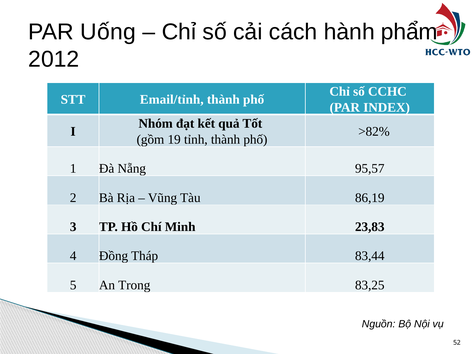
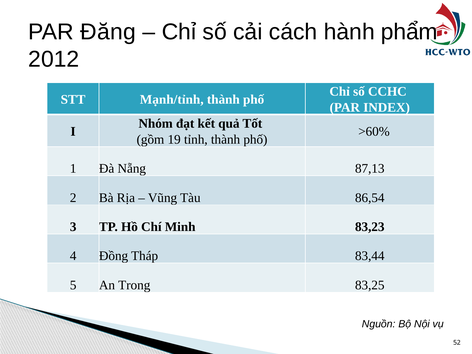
Uống: Uống -> Đăng (108, 32)
Email/tỉnh: Email/tỉnh -> Mạnh/tỉnh (172, 99)
>82%: >82% -> >60% (374, 131)
95,57: 95,57 -> 87,13 (370, 169)
86,19: 86,19 -> 86,54 (370, 198)
23,83: 23,83 -> 83,23 (370, 227)
